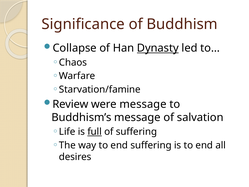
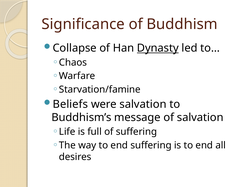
Review: Review -> Beliefs (70, 104)
were message: message -> salvation (143, 104)
full underline: present -> none (95, 132)
